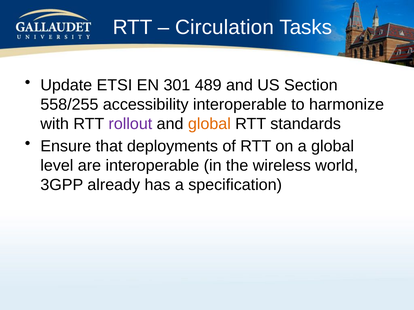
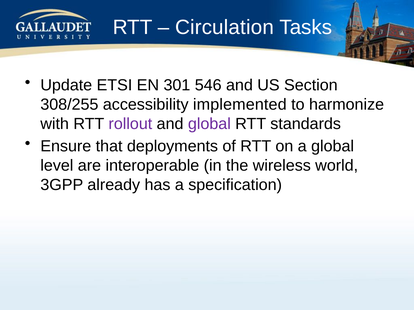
489: 489 -> 546 (208, 85)
558/255: 558/255 -> 308/255 (69, 105)
accessibility interoperable: interoperable -> implemented (240, 105)
global colour: orange -> purple (209, 124)
